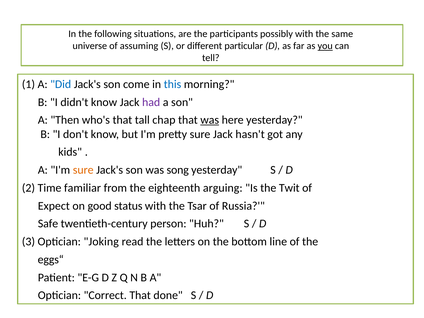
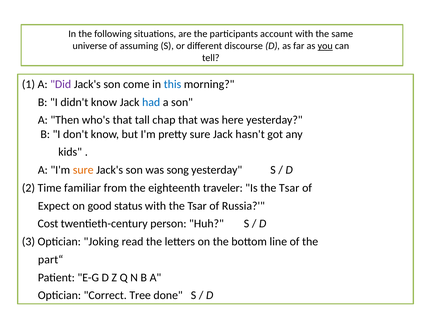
possibly: possibly -> account (276, 34)
particular: particular -> discourse (244, 46)
Did colour: blue -> purple (61, 84)
had colour: purple -> blue (151, 102)
was underline: present -> none (210, 120)
arguing: arguing -> traveler (223, 188)
Is the Twit: Twit -> Tsar (289, 188)
Safe: Safe -> Cost (48, 224)
eggs“: eggs“ -> part“ (51, 260)
Correct That: That -> Tree (140, 295)
